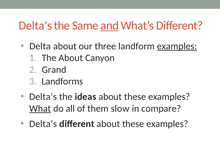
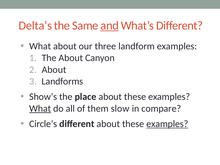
Delta: Delta -> What (40, 46)
examples underline: present -> none (177, 46)
Grand: Grand -> About (54, 70)
Delta’s: Delta’s -> Show’s (43, 97)
ideas: ideas -> place (86, 97)
Delta’s: Delta’s -> Circle’s (43, 124)
examples underline: none -> present (167, 124)
